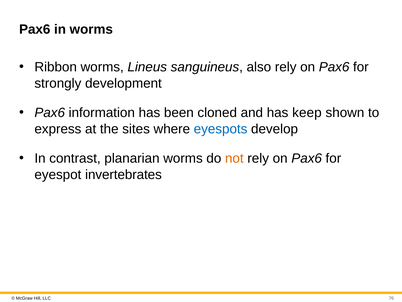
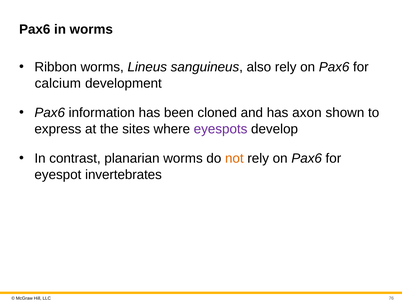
strongly: strongly -> calcium (58, 83)
keep: keep -> axon (307, 113)
eyespots colour: blue -> purple (221, 129)
